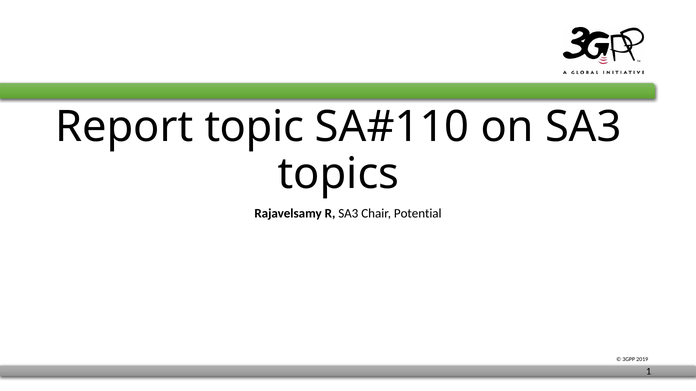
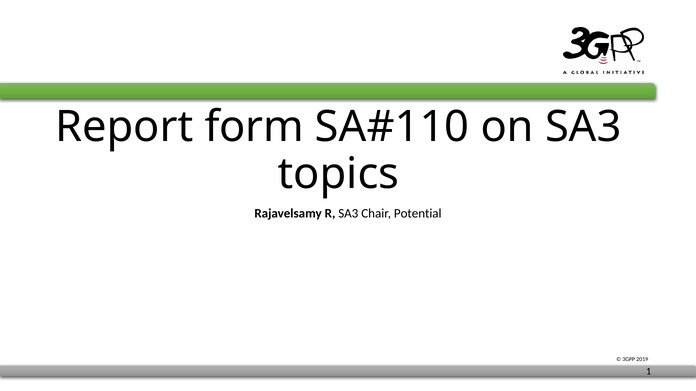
topic: topic -> form (254, 127)
